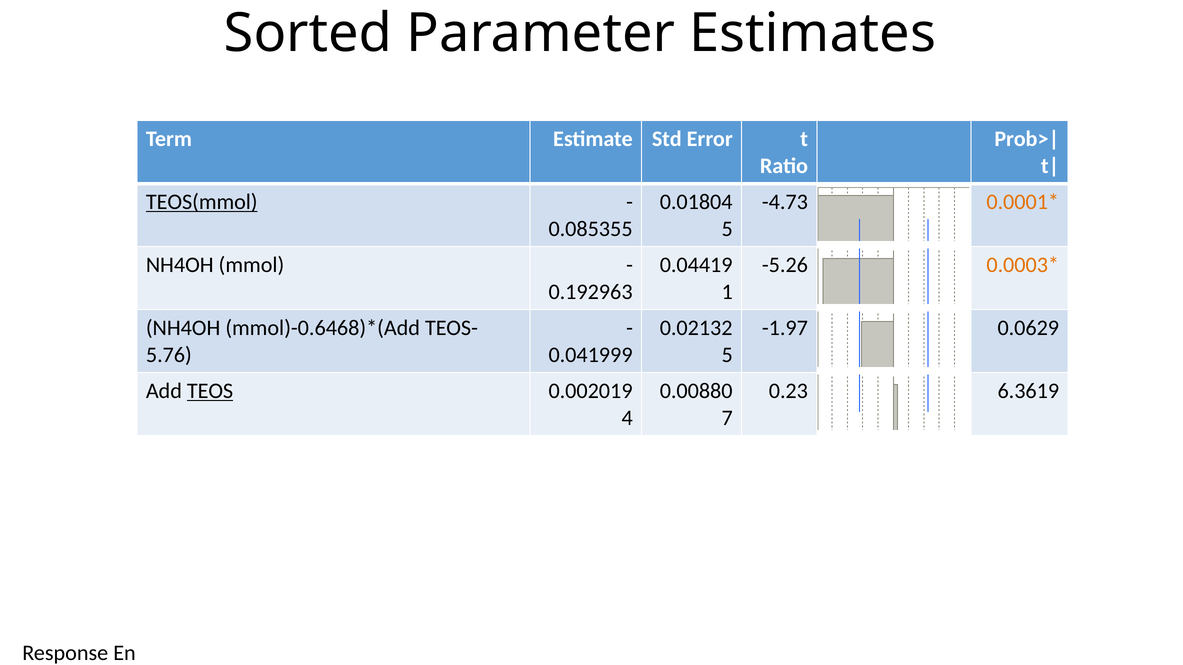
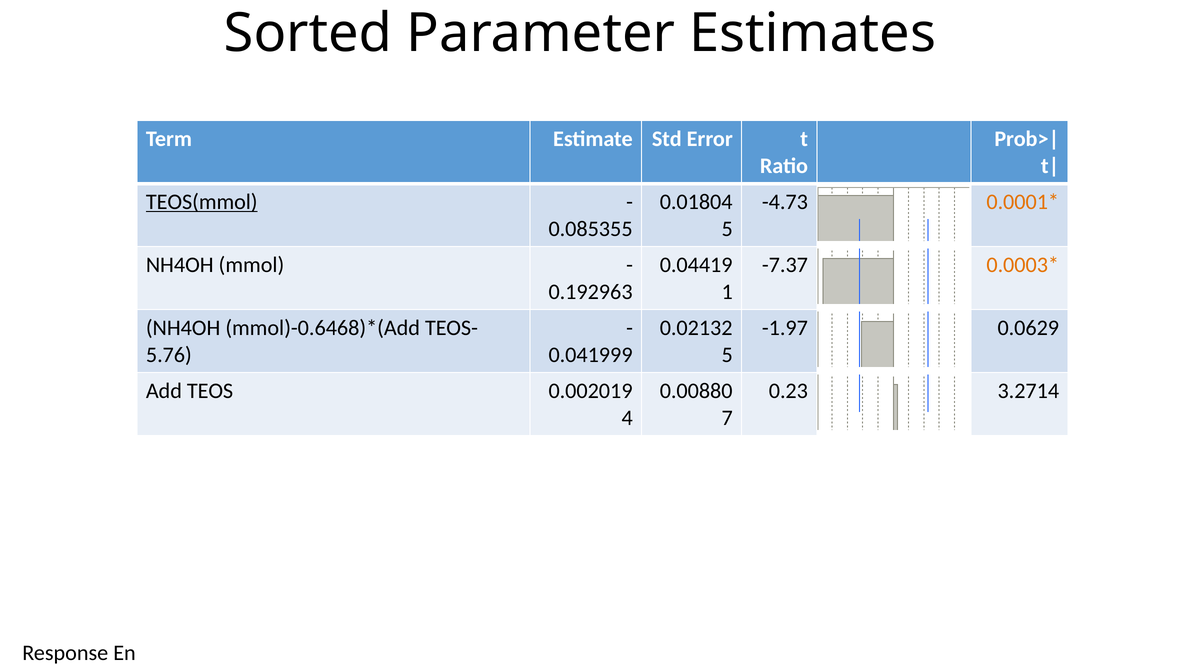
-5.26: -5.26 -> -7.37 (785, 265)
TEOS underline: present -> none (210, 391)
6.3619: 6.3619 -> 3.2714 (1028, 391)
